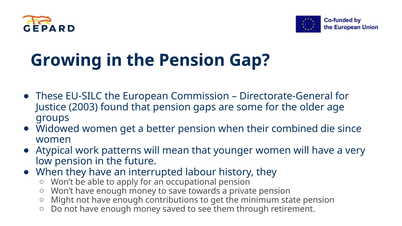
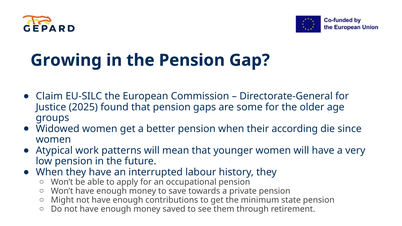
These: These -> Claim (49, 96)
2003: 2003 -> 2025 (83, 107)
combined: combined -> according (295, 129)
